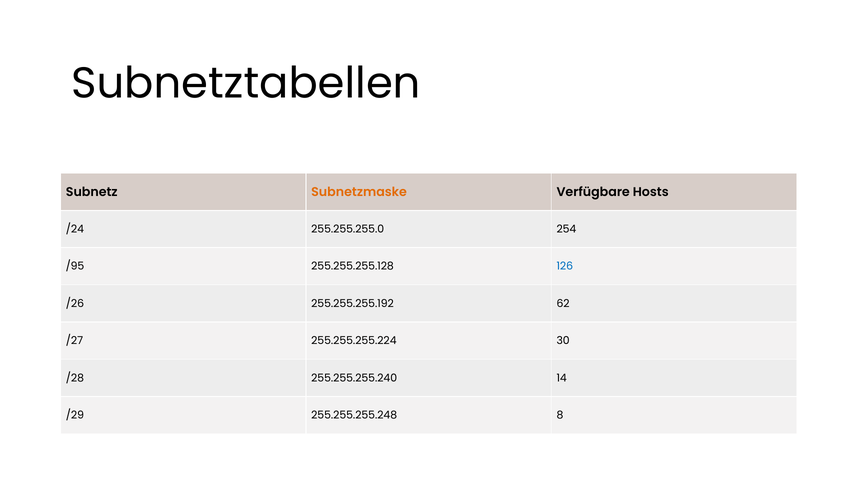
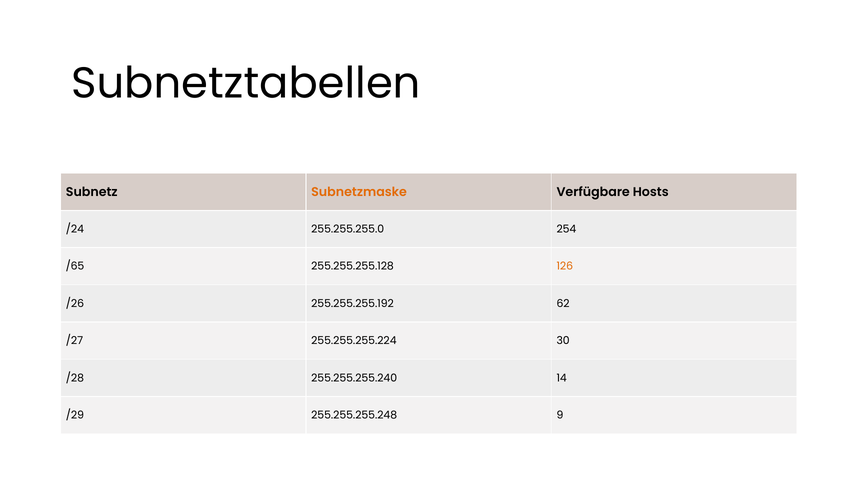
/95: /95 -> /65 (75, 266)
126 colour: blue -> orange (565, 266)
8: 8 -> 9 (560, 415)
